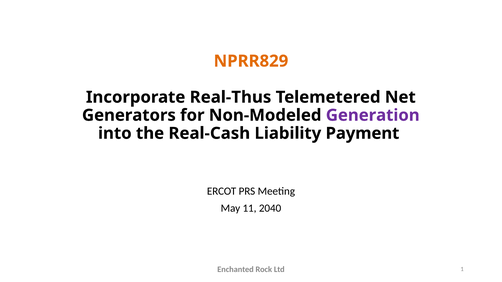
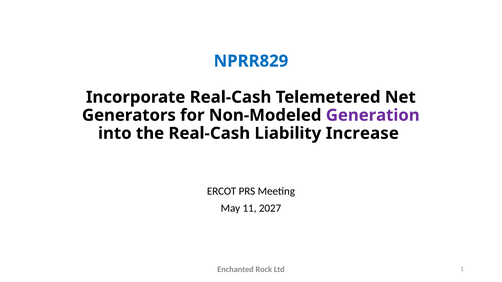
NPRR829 colour: orange -> blue (251, 61)
Incorporate Real-Thus: Real-Thus -> Real-Cash (231, 97)
Payment: Payment -> Increase (362, 133)
2040: 2040 -> 2027 (270, 209)
